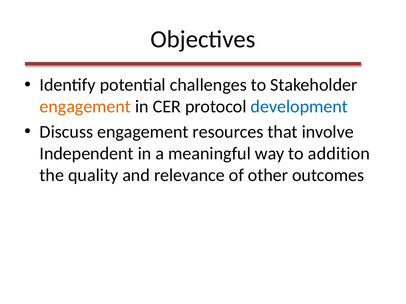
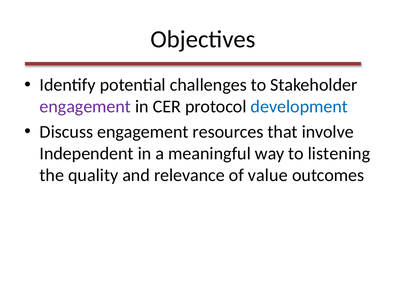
engagement colour: orange -> purple (85, 107)
addition: addition -> listening (339, 154)
other: other -> value (268, 175)
